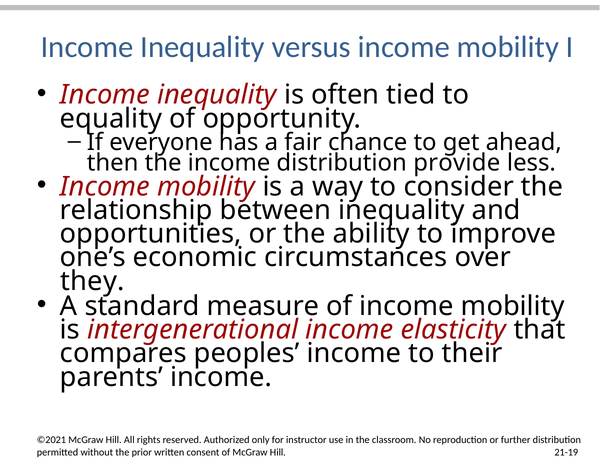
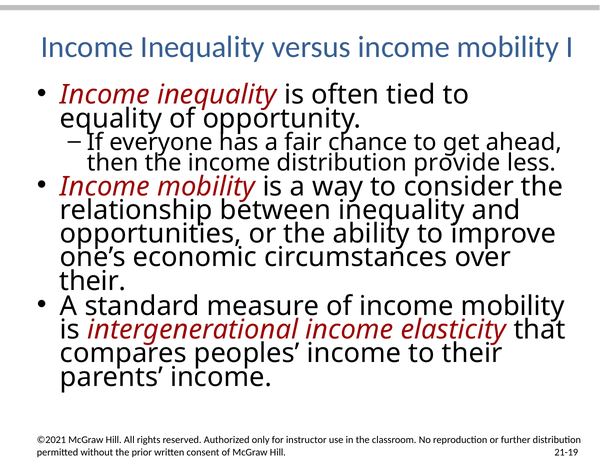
they: they -> their (93, 281)
